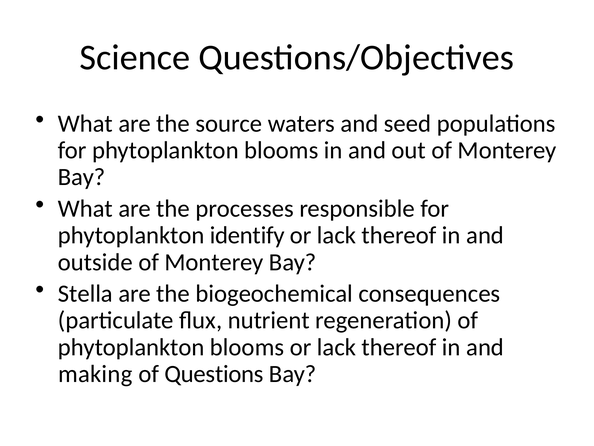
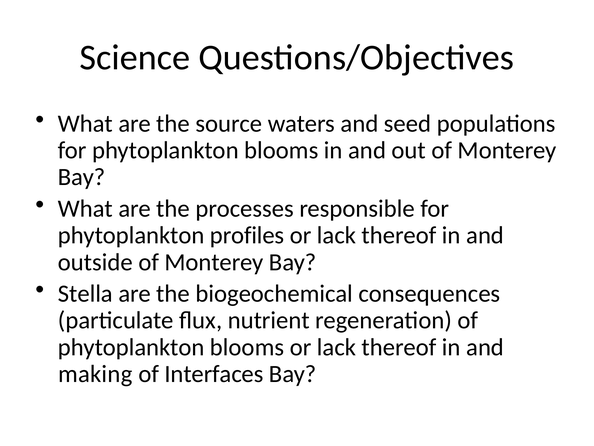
identify: identify -> profiles (247, 235)
Questions: Questions -> Interfaces (214, 374)
